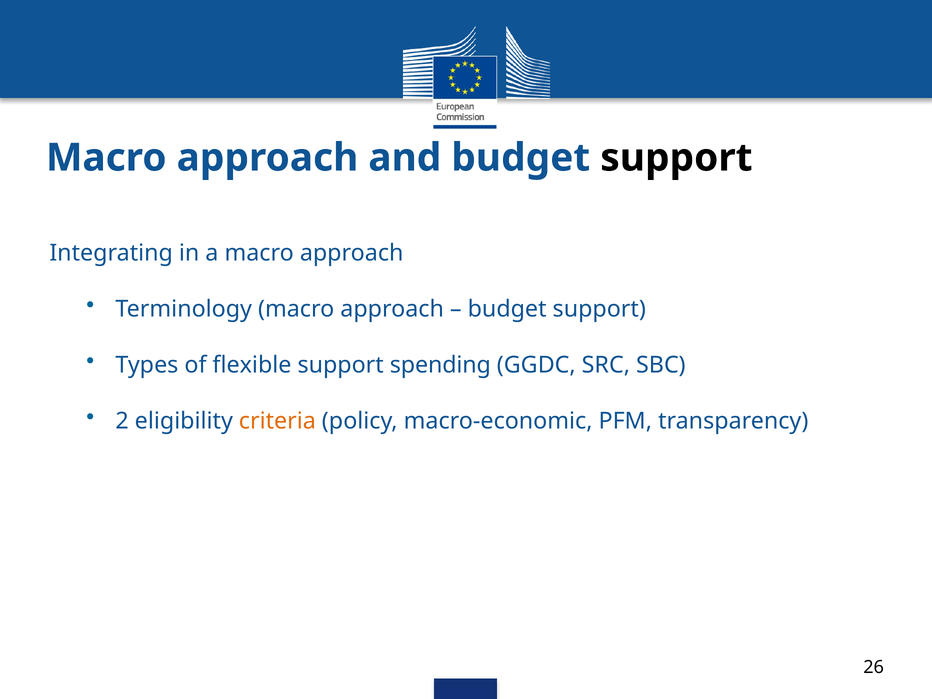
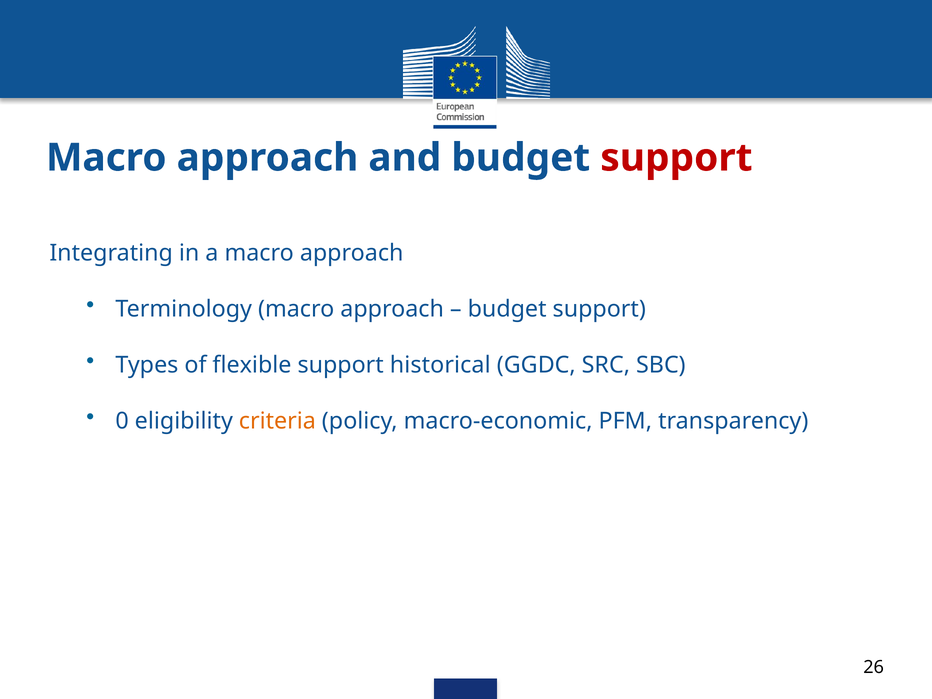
support colour: black -> red (676, 158)
spending: spending -> historical (440, 365)
2: 2 -> 0 (122, 421)
